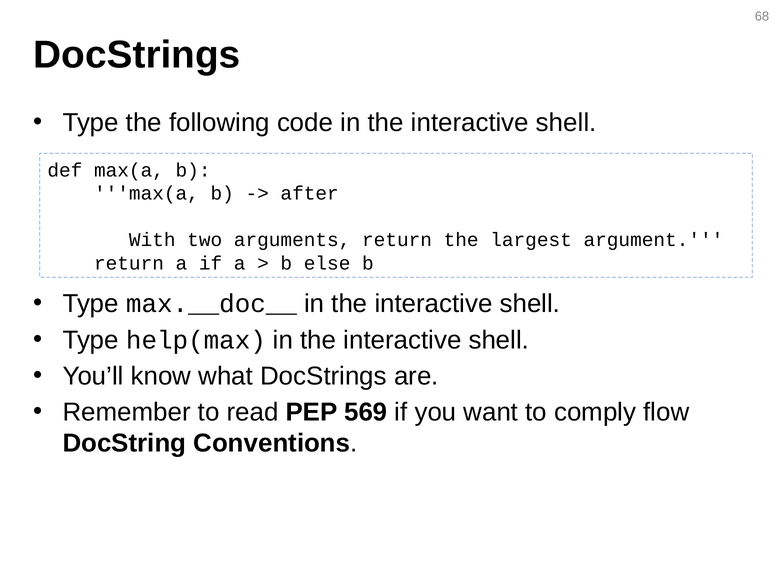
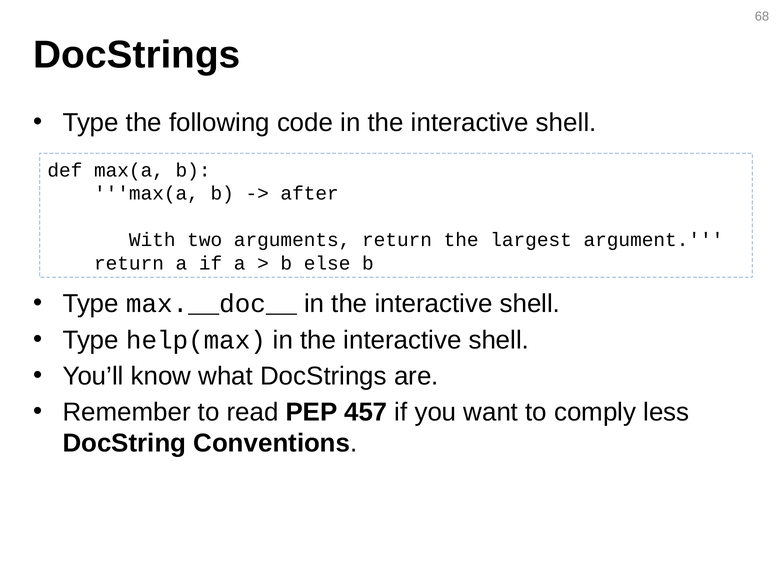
569: 569 -> 457 (366, 413)
flow: flow -> less (666, 413)
